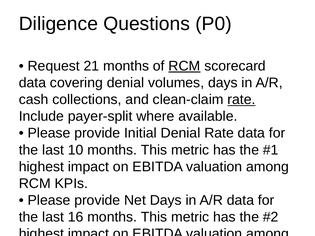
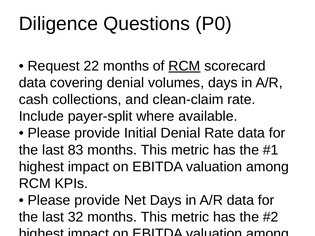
21: 21 -> 22 (91, 66)
rate underline: present -> none (241, 100)
10: 10 -> 83 (76, 150)
16: 16 -> 32 (76, 217)
